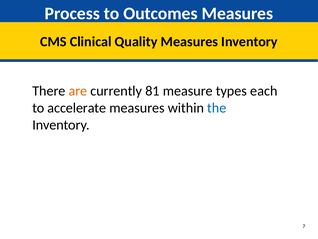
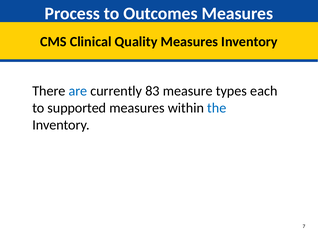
are colour: orange -> blue (78, 91)
81: 81 -> 83 (152, 91)
accelerate: accelerate -> supported (77, 108)
